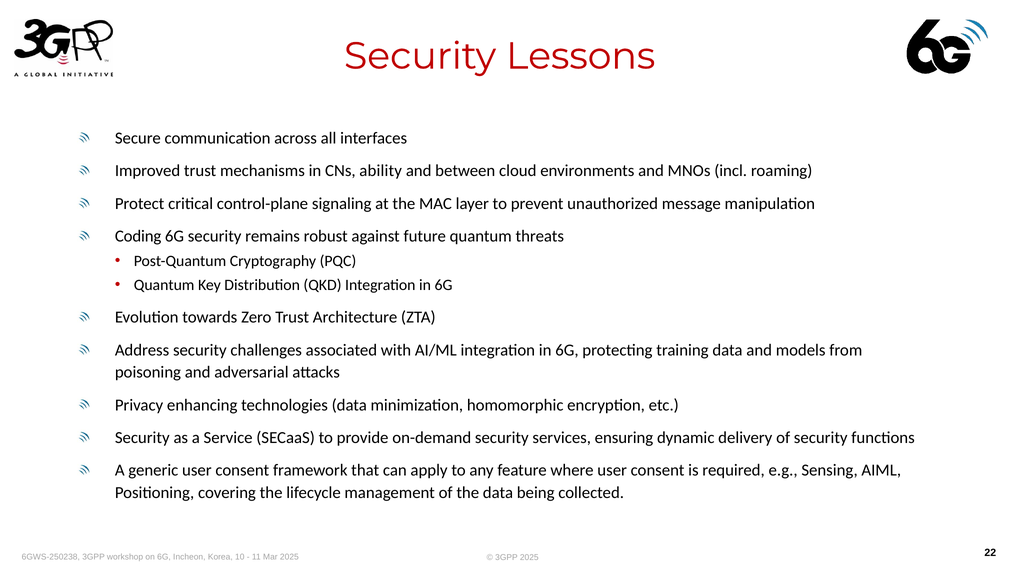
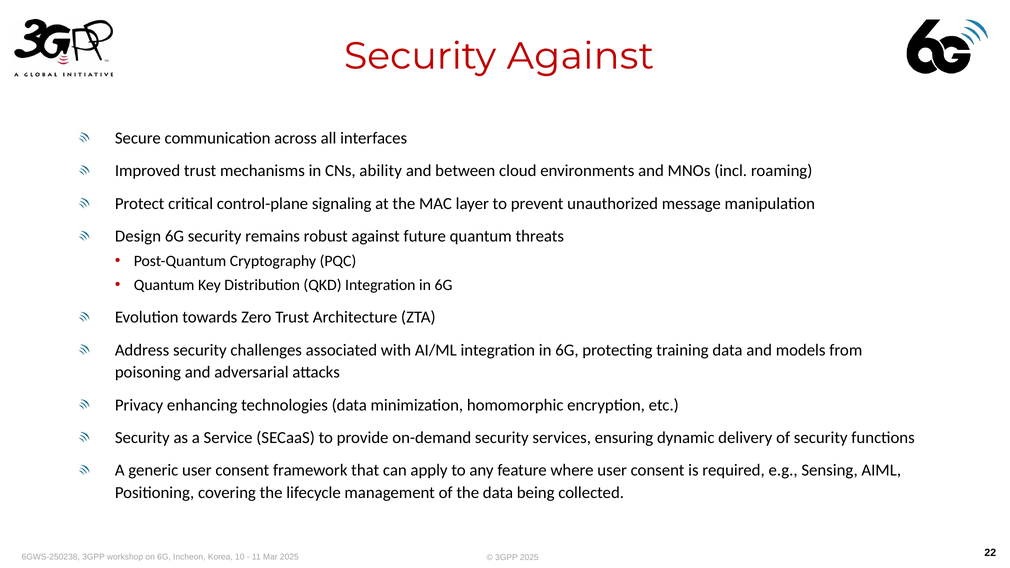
Security Lessons: Lessons -> Against (580, 56)
Coding: Coding -> Design (138, 236)
